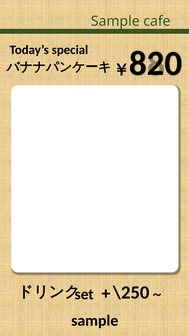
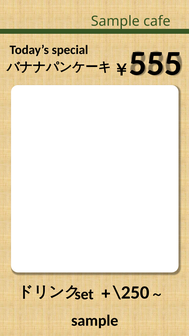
820: 820 -> 555 (155, 63)
